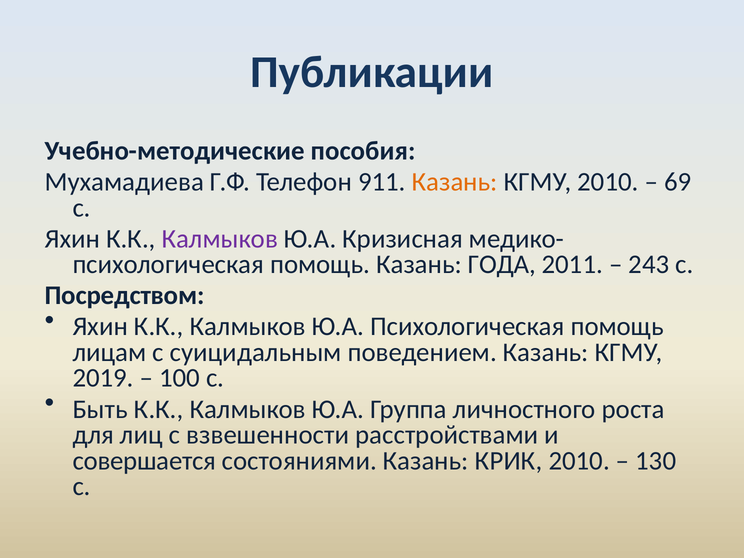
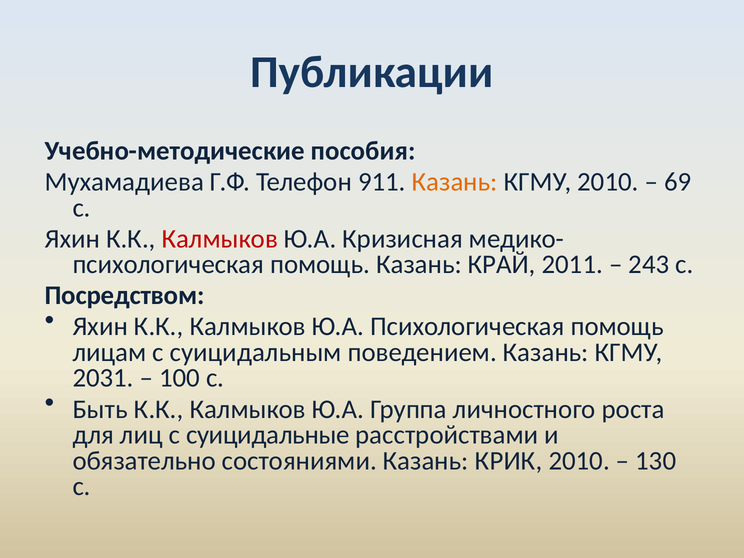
Калмыков colour: purple -> red (220, 239)
ГОДА: ГОДА -> КРАЙ (502, 264)
2019: 2019 -> 2031 (103, 378)
взвешенности: взвешенности -> суицидальные (268, 435)
совершается: совершается -> обязательно (144, 461)
